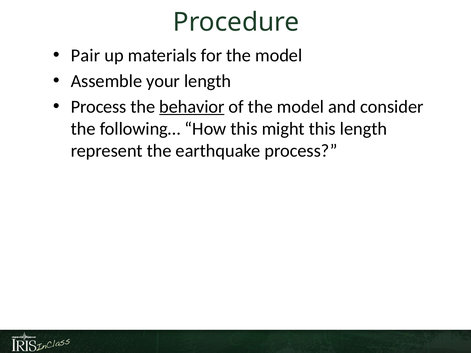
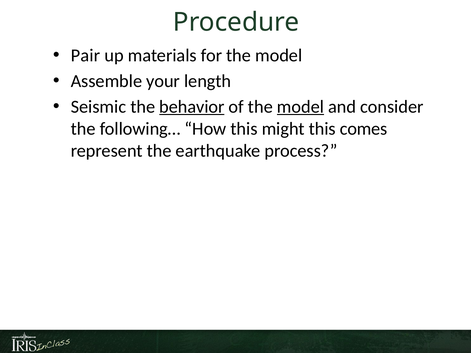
Process: Process -> Seismic (98, 107)
model underline: none -> present (300, 107)
this length: length -> comes (364, 129)
